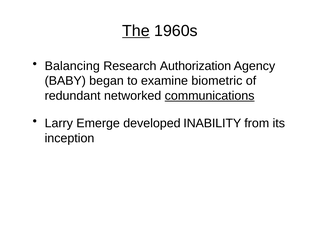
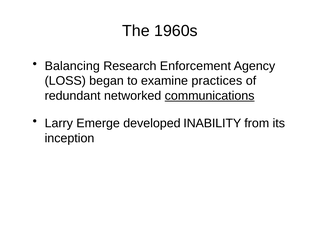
The underline: present -> none (136, 31)
Authorization: Authorization -> Enforcement (195, 66)
BABY: BABY -> LOSS (65, 81)
biometric: biometric -> practices (217, 81)
